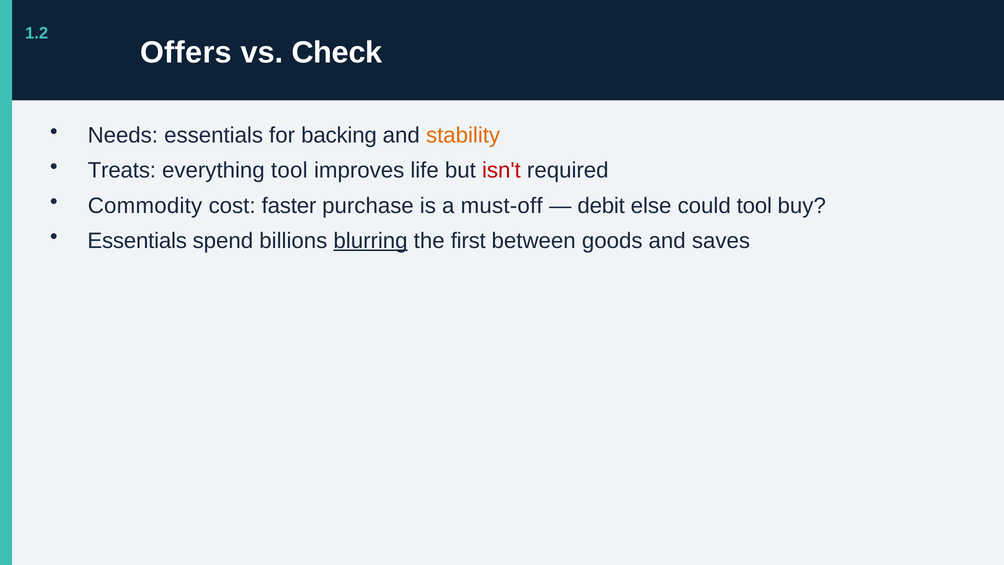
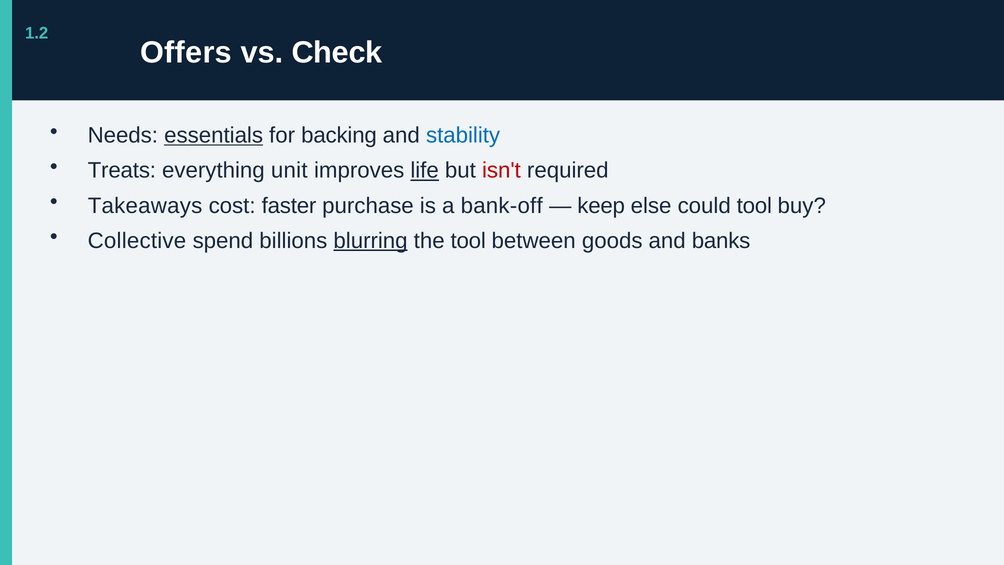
essentials underline: none -> present (214, 135)
stability colour: orange -> blue (463, 135)
everything tool: tool -> unit (289, 170)
life underline: none -> present (425, 170)
Commodity: Commodity -> Takeaways (145, 206)
must-off: must-off -> bank-off (502, 206)
debit: debit -> keep (601, 206)
Essentials: Essentials -> Collective (137, 241)
the first: first -> tool (468, 241)
saves: saves -> banks (721, 241)
